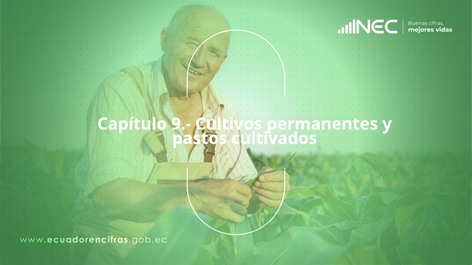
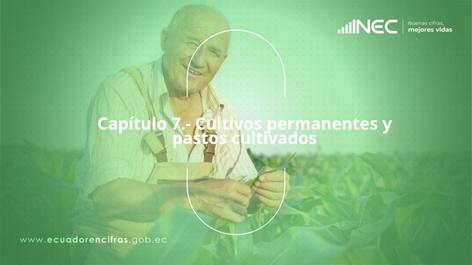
9.-: 9.- -> 7.- (181, 124)
